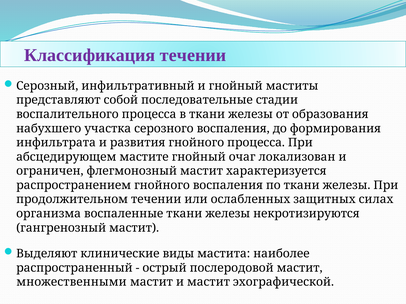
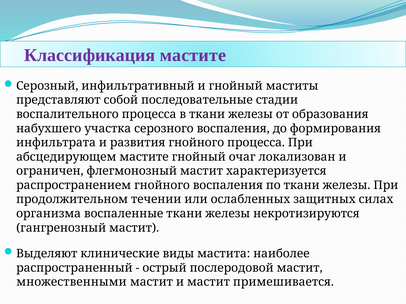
Классификация течении: течении -> мастите (193, 55)
эхографической: эхографической -> примешивается (283, 283)
